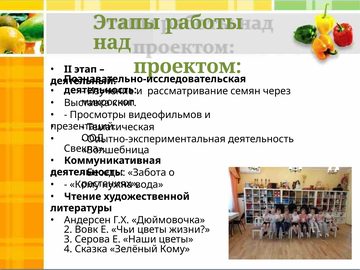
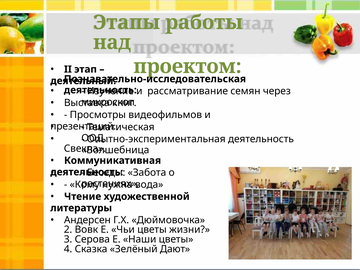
Зелёный Кому: Кому -> Дают (175, 249)
